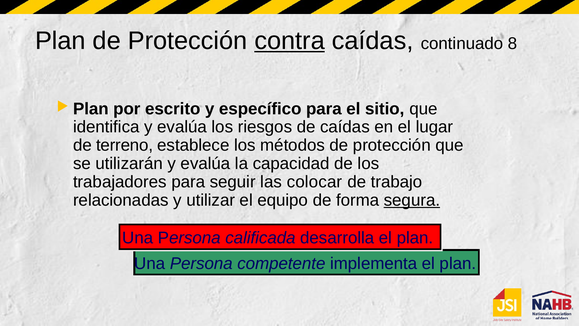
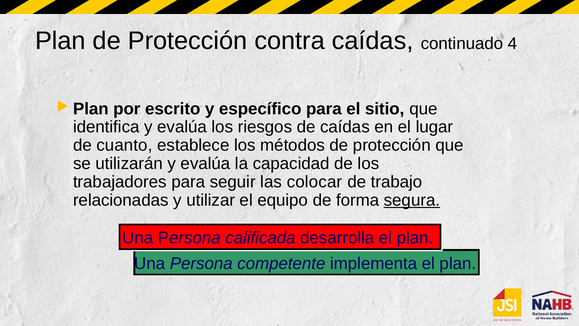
contra underline: present -> none (290, 41)
8: 8 -> 4 (513, 43)
terreno: terreno -> cuanto (124, 145)
